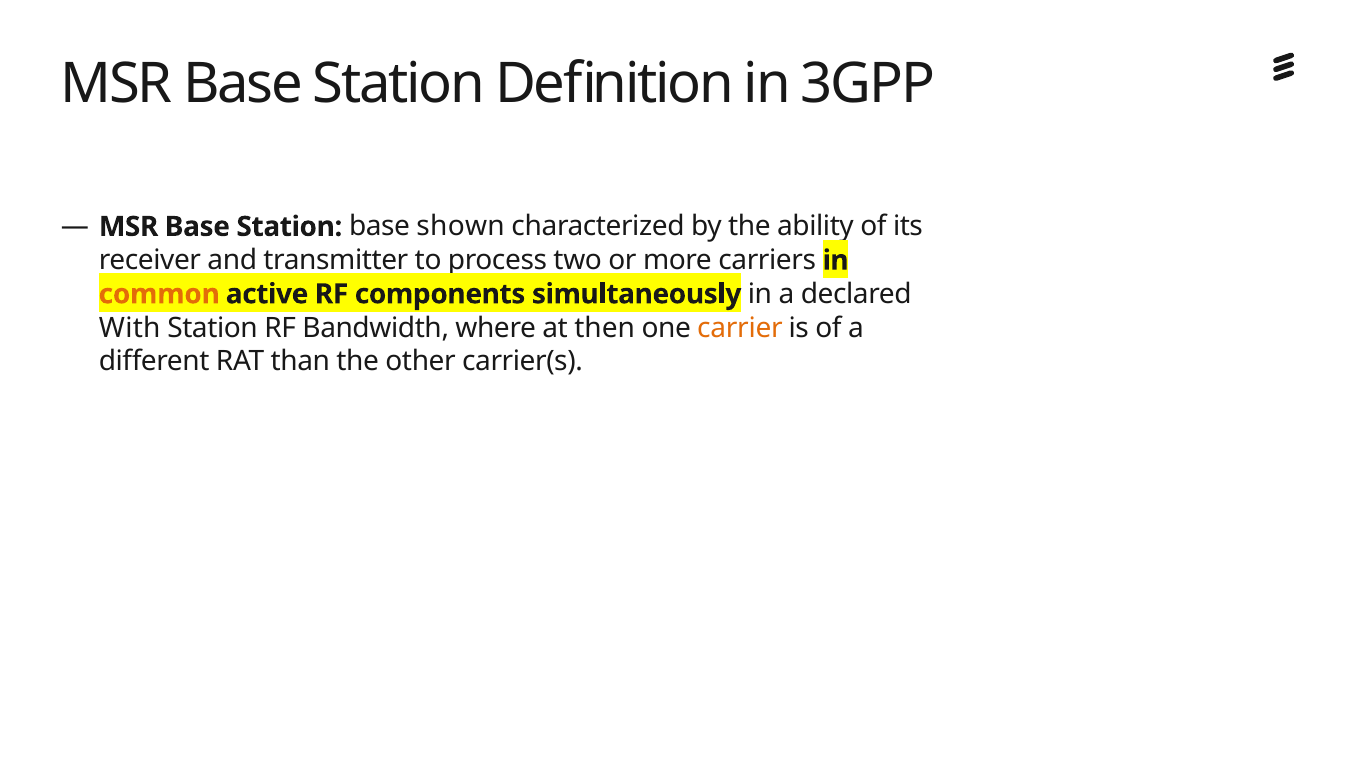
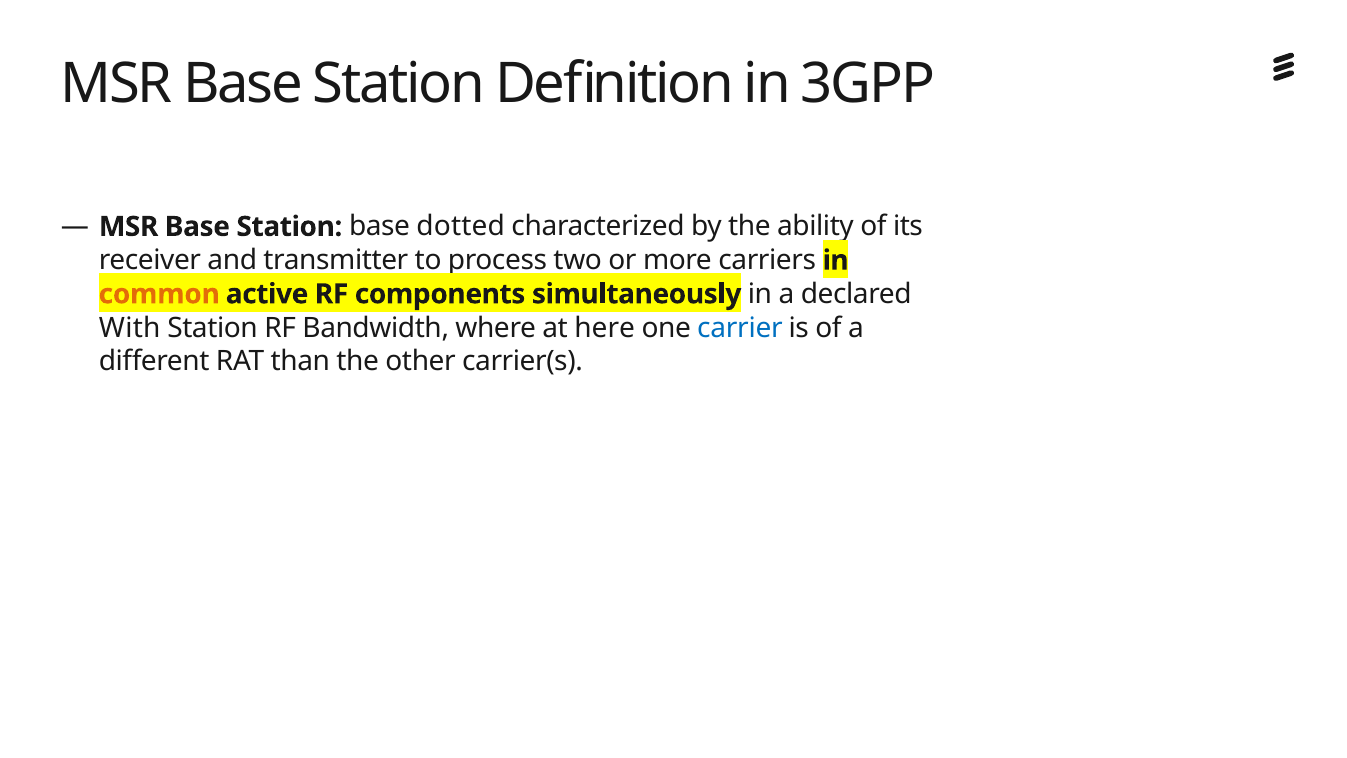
shown: shown -> dotted (461, 227)
then: then -> here (605, 328)
carrier colour: orange -> blue (740, 328)
